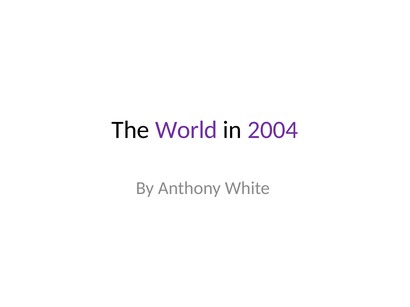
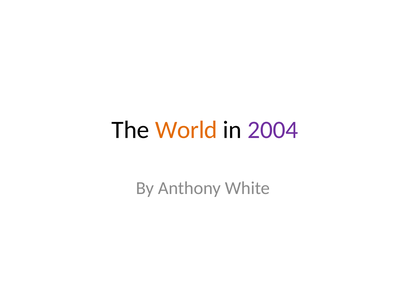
World colour: purple -> orange (186, 130)
